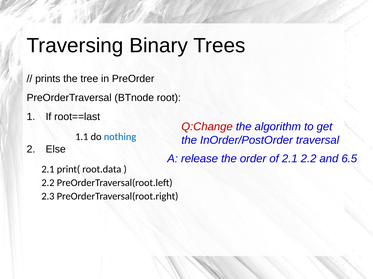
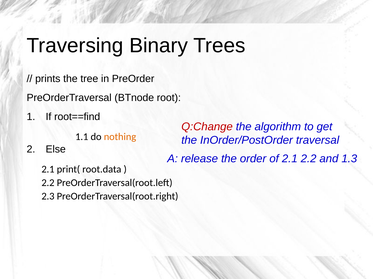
root==last: root==last -> root==find (77, 117)
nothing colour: blue -> orange (120, 137)
6.5: 6.5 -> 1.3 (349, 159)
